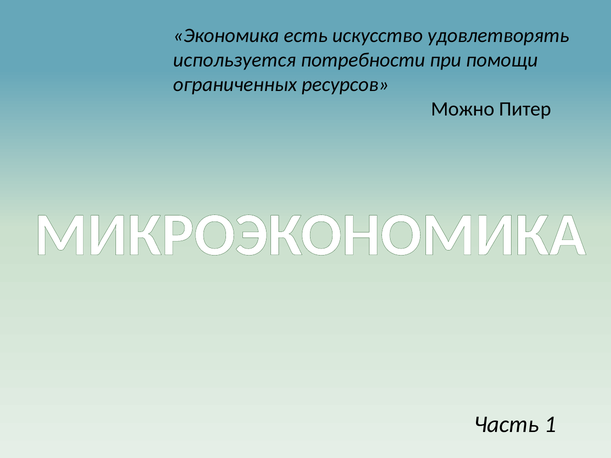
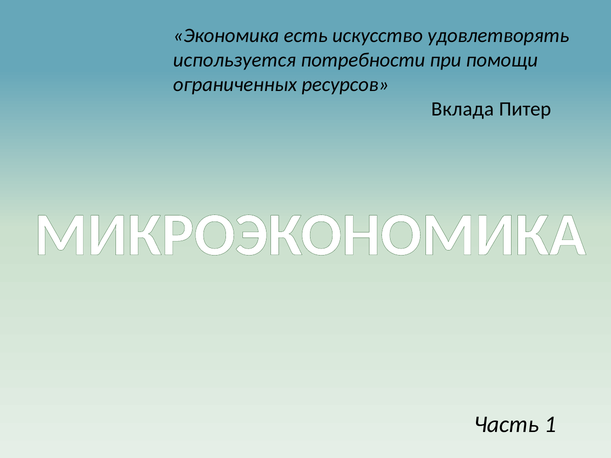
Можно: Можно -> Вклада (463, 109)
